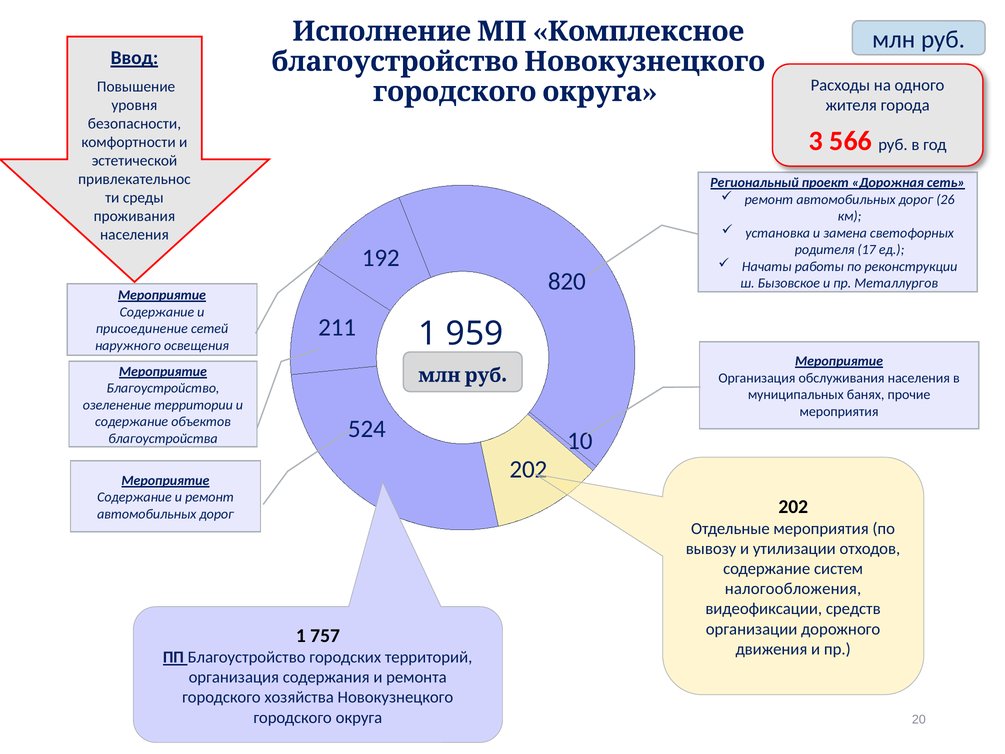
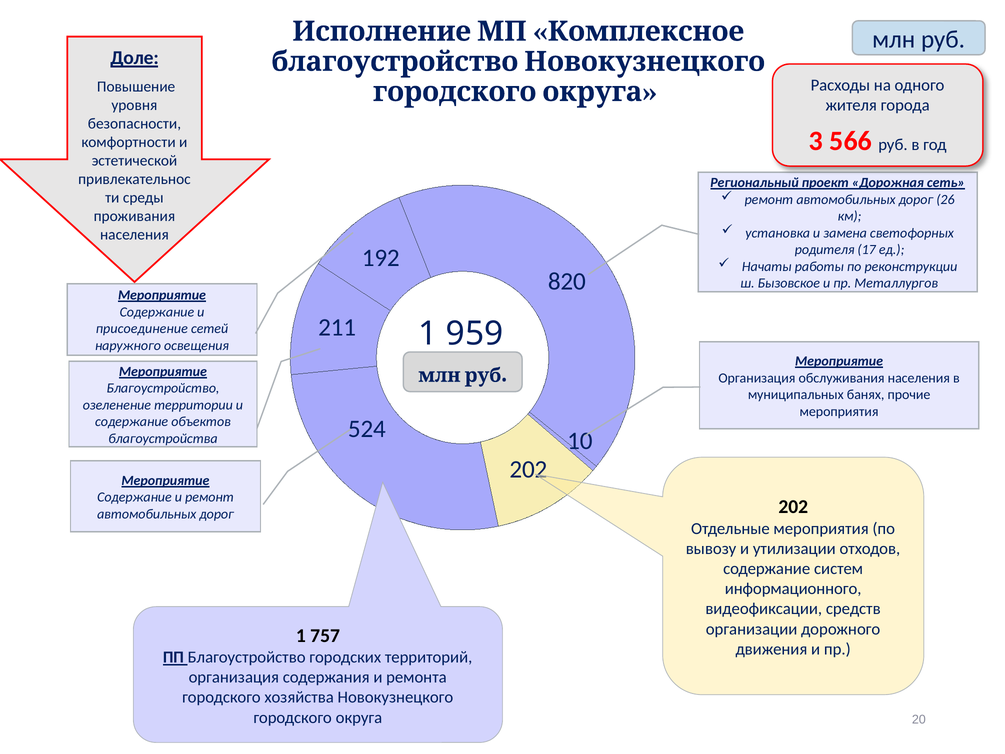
Ввод: Ввод -> Доле (135, 58)
налогообложения: налогообложения -> информационного (793, 589)
